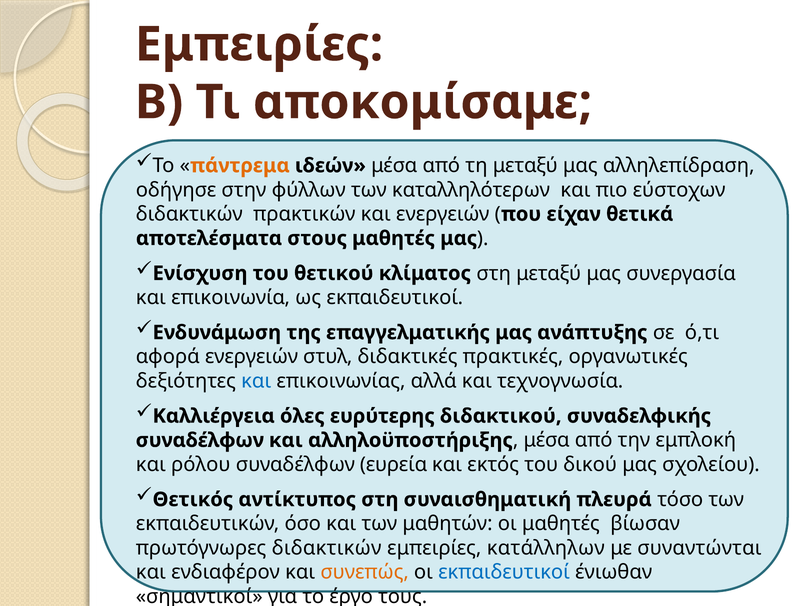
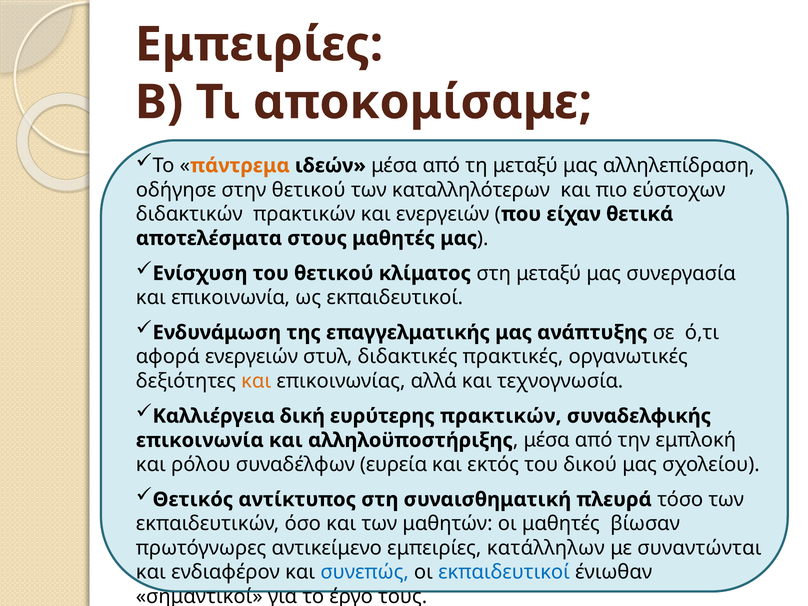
στην φύλλων: φύλλων -> θετικού (309, 190)
και colour: blue -> orange (256, 381)
όλες: όλες -> δική (302, 416)
ευρύτερης διδακτικού: διδακτικού -> πρακτικών (501, 416)
συναδέλφων: συναδέλφων -> επικοινωνία (200, 440)
πρωτόγνωρες διδακτικών: διδακτικών -> αντικείμενο (327, 548)
συνεπώς colour: orange -> blue (365, 572)
